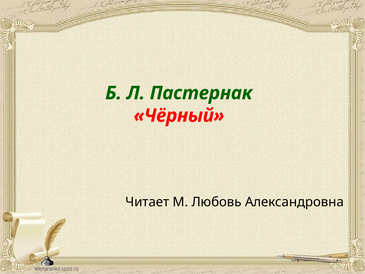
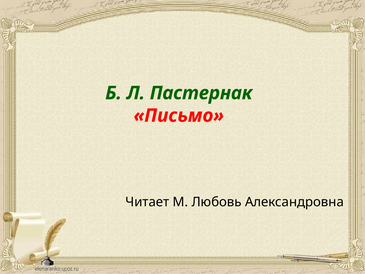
Чёрный: Чёрный -> Письмо (179, 115)
